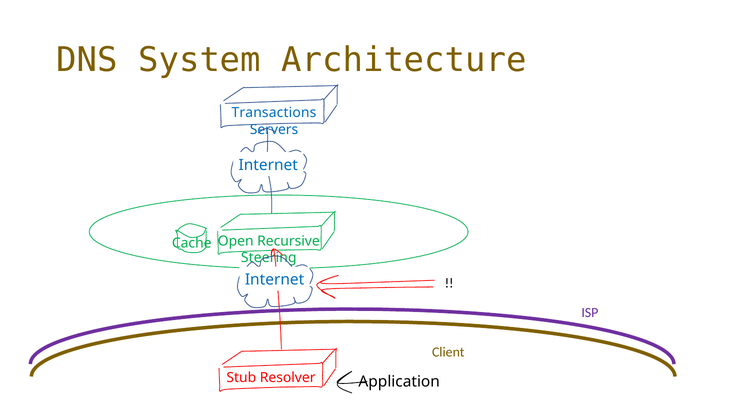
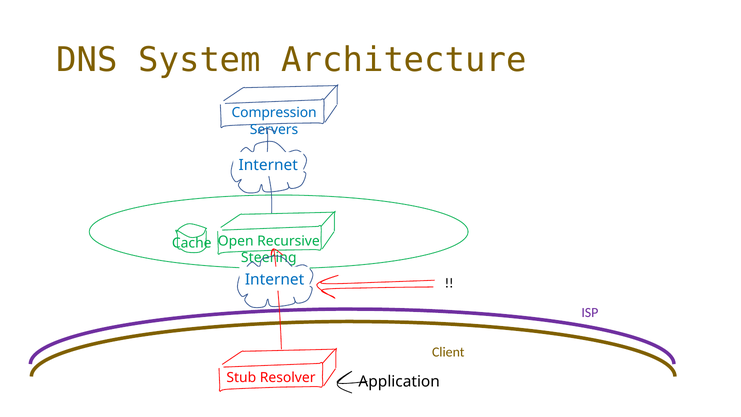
Transactions: Transactions -> Compression (274, 113)
